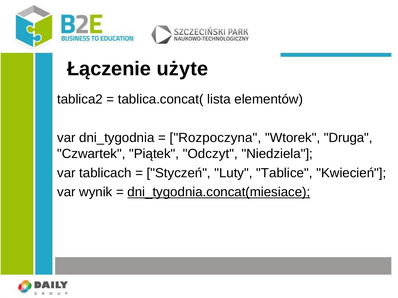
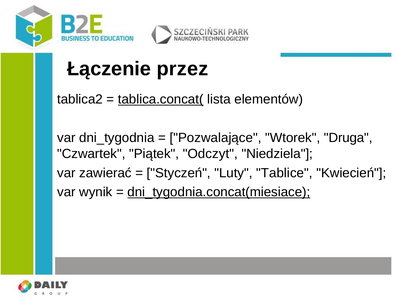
użyte: użyte -> przez (182, 69)
tablica.concat( underline: none -> present (161, 100)
Rozpoczyna: Rozpoczyna -> Pozwalające (216, 138)
tablicach: tablicach -> zawierać (105, 173)
